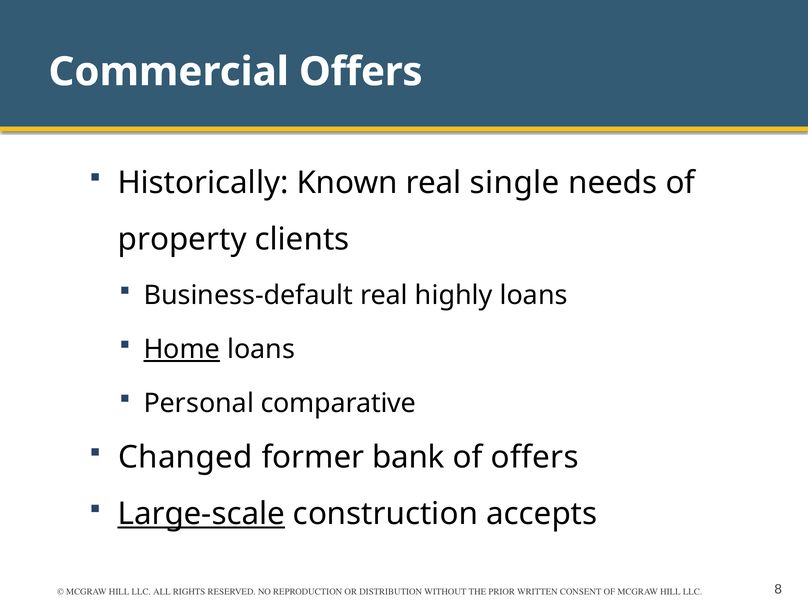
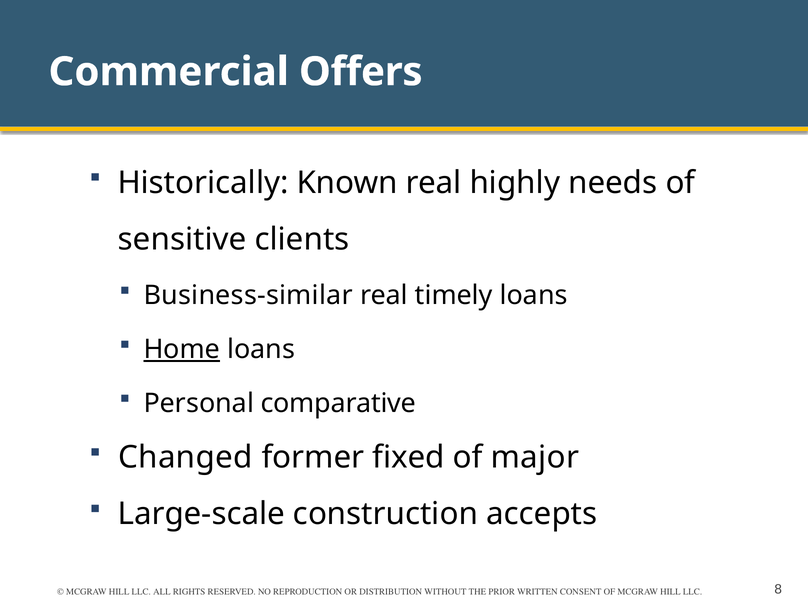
single: single -> highly (515, 183)
property: property -> sensitive (182, 239)
Business-default: Business-default -> Business-similar (248, 296)
highly: highly -> timely (454, 296)
bank: bank -> fixed (408, 457)
of offers: offers -> major (535, 457)
Large-scale underline: present -> none (201, 514)
